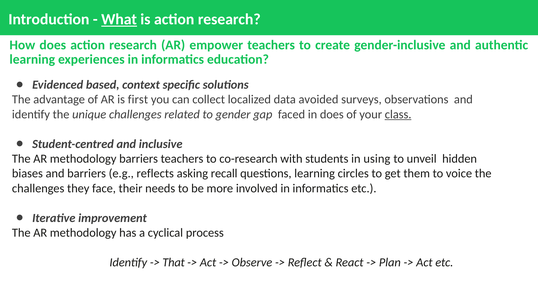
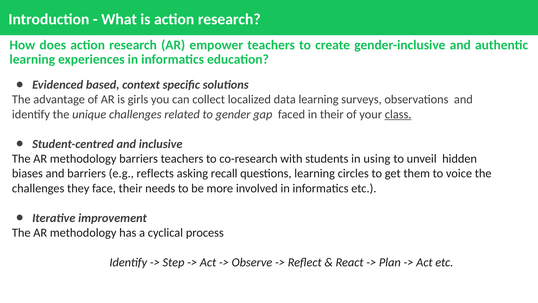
What underline: present -> none (119, 19)
first: first -> girls (138, 99)
data avoided: avoided -> learning (319, 99)
in does: does -> their (332, 114)
That: That -> Step (174, 262)
